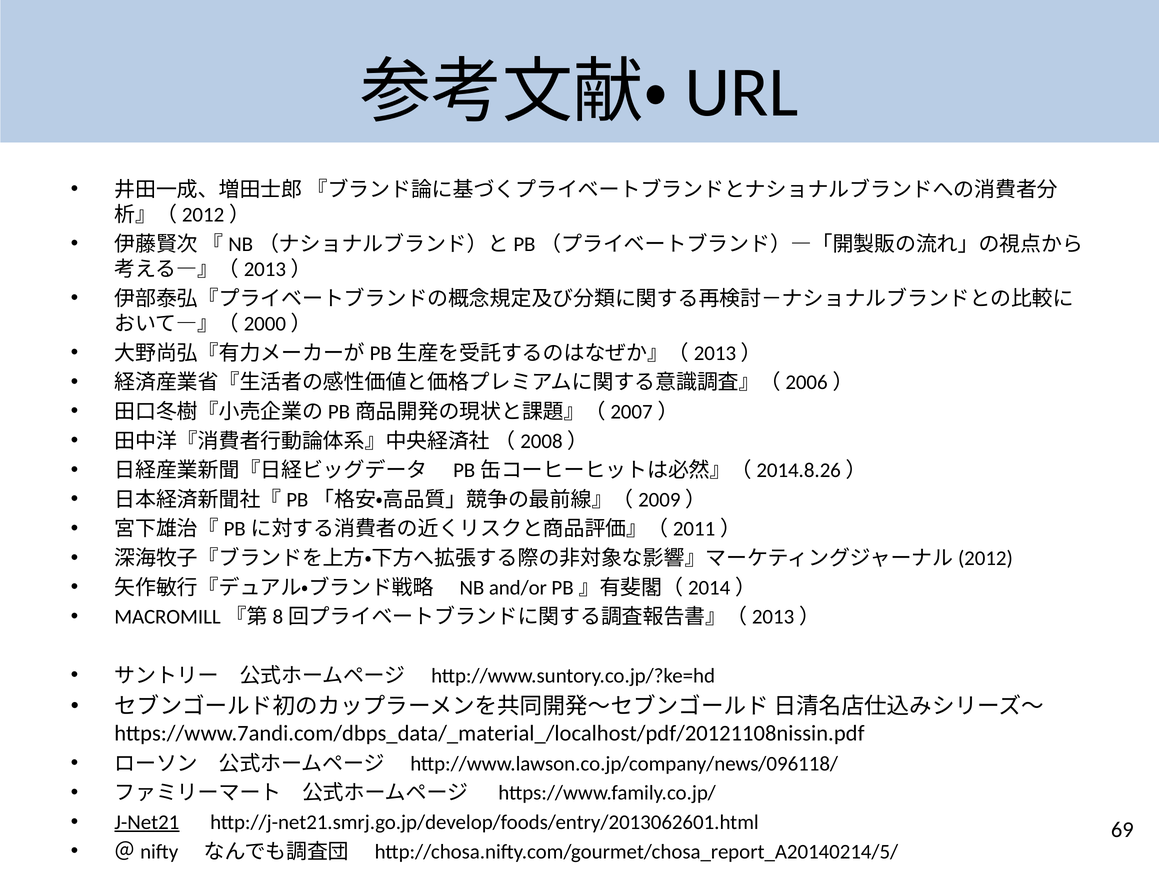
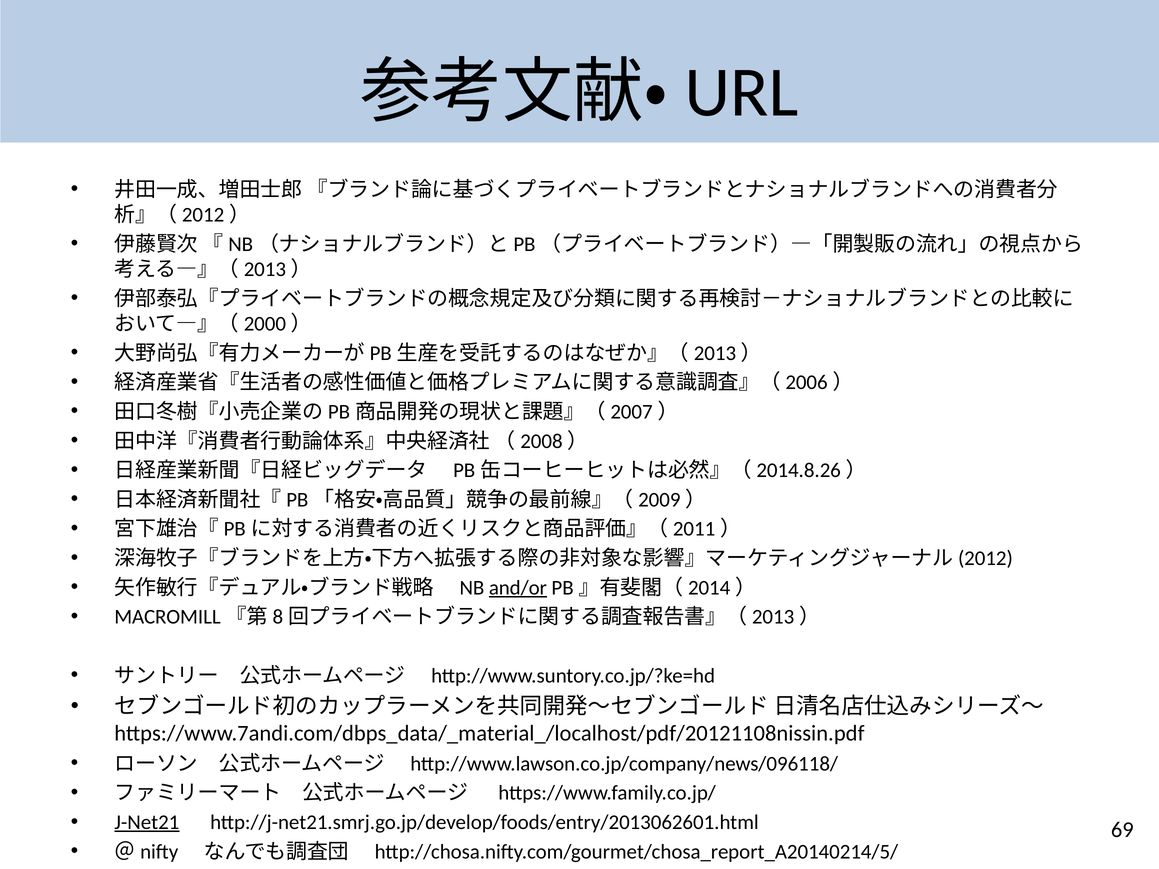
and/or underline: none -> present (518, 588)
